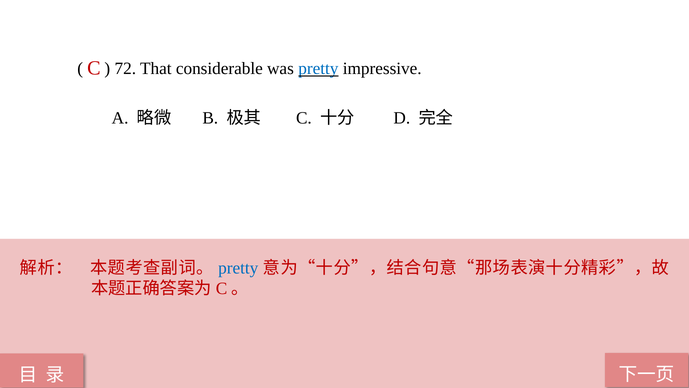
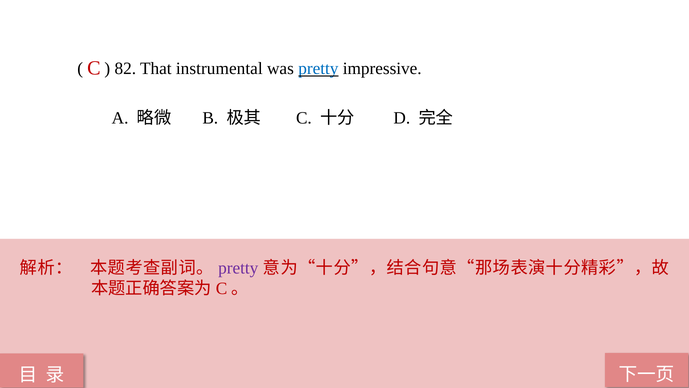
72: 72 -> 82 (125, 68)
considerable: considerable -> instrumental (219, 68)
pretty colour: blue -> purple (238, 268)
